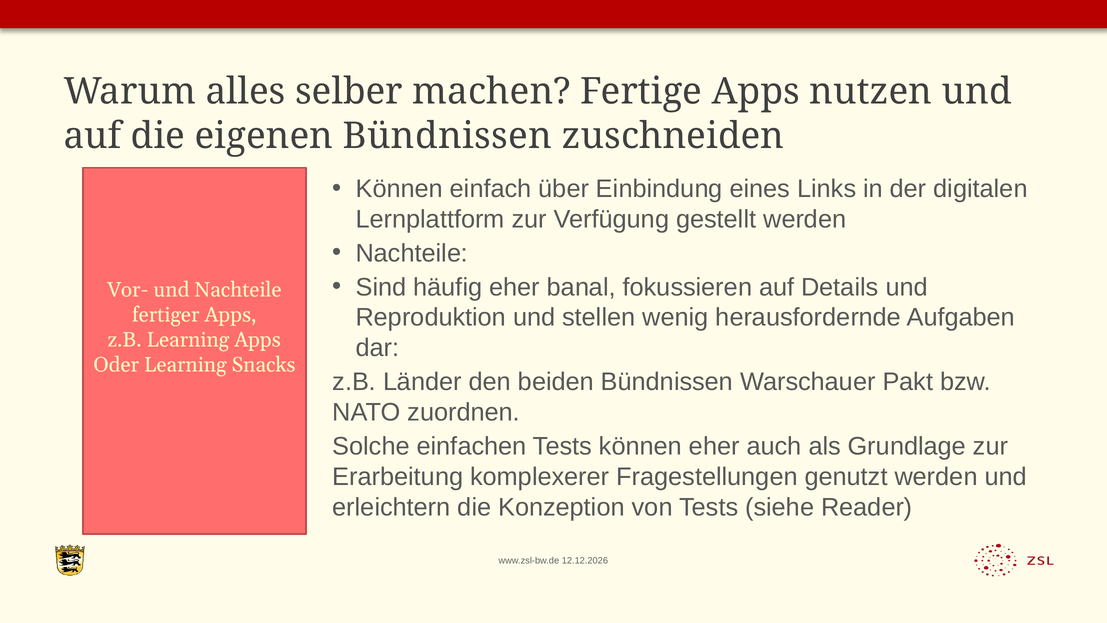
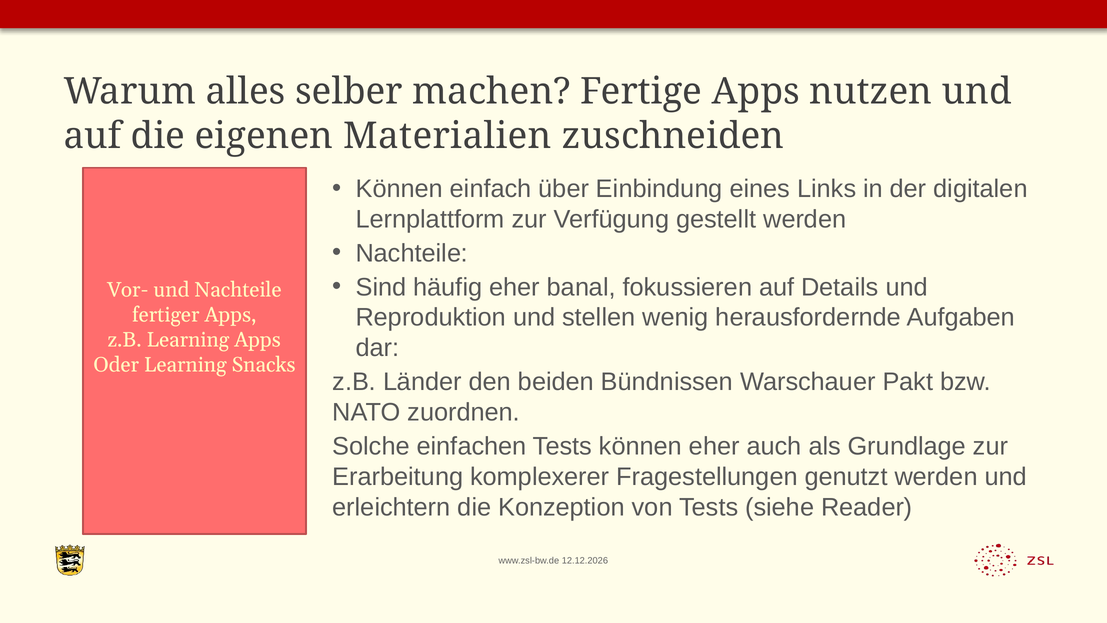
eigenen Bündnissen: Bündnissen -> Materialien (447, 136)
